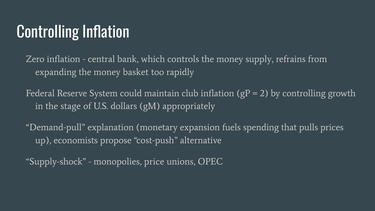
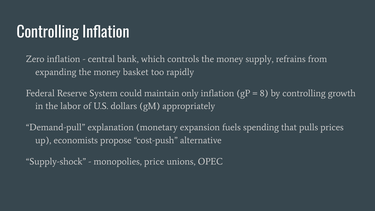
club: club -> only (190, 93)
2: 2 -> 8 (264, 93)
stage: stage -> labor (71, 106)
